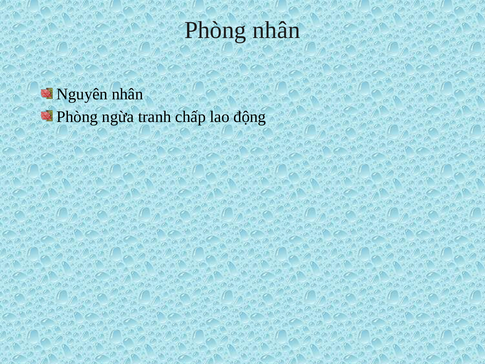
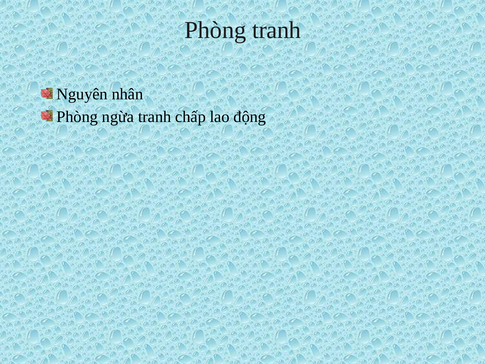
Phòng nhân: nhân -> tranh (277, 30)
